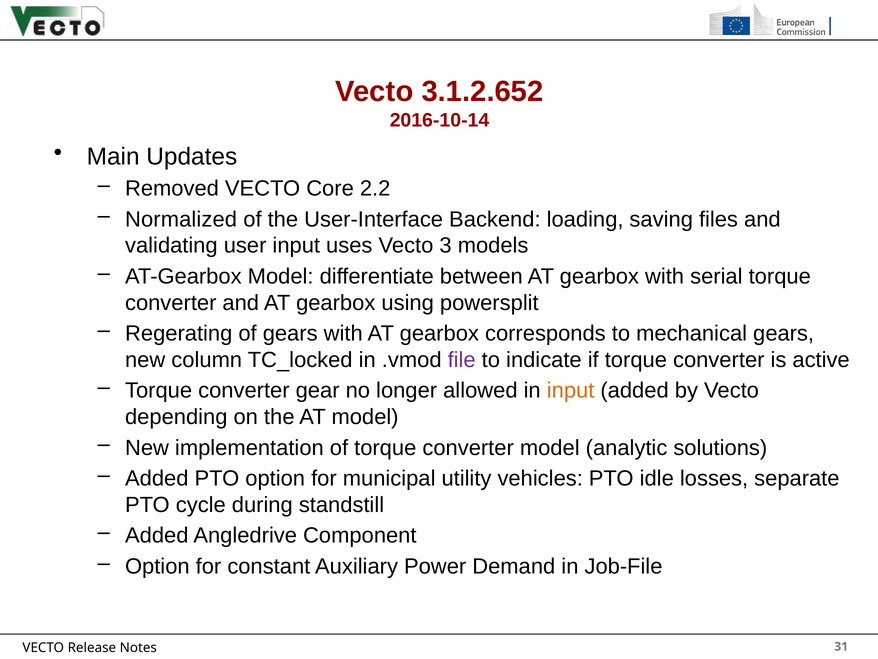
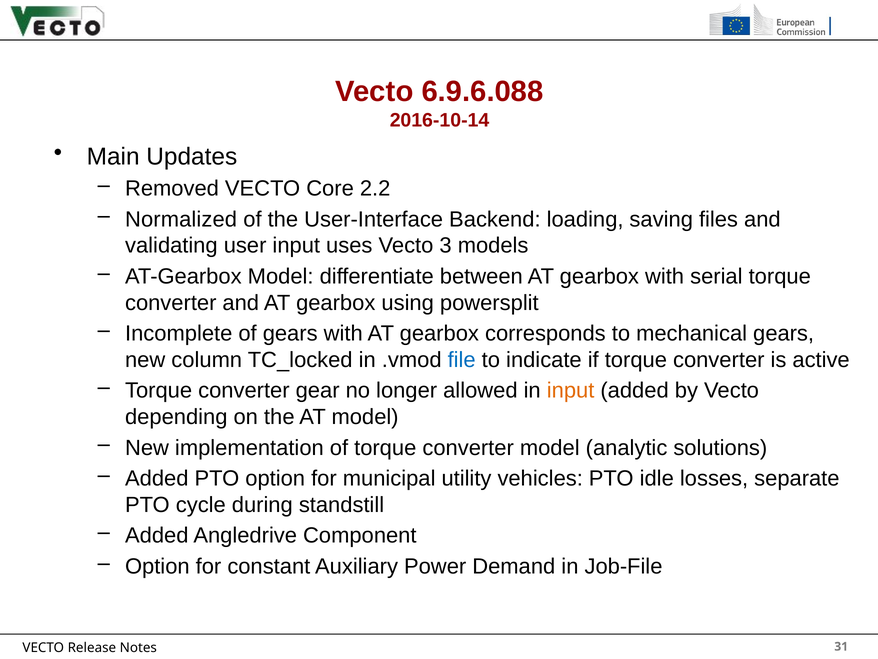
3.1.2.652: 3.1.2.652 -> 6.9.6.088 (483, 92)
Regerating: Regerating -> Incomplete (179, 333)
file colour: purple -> blue (462, 360)
